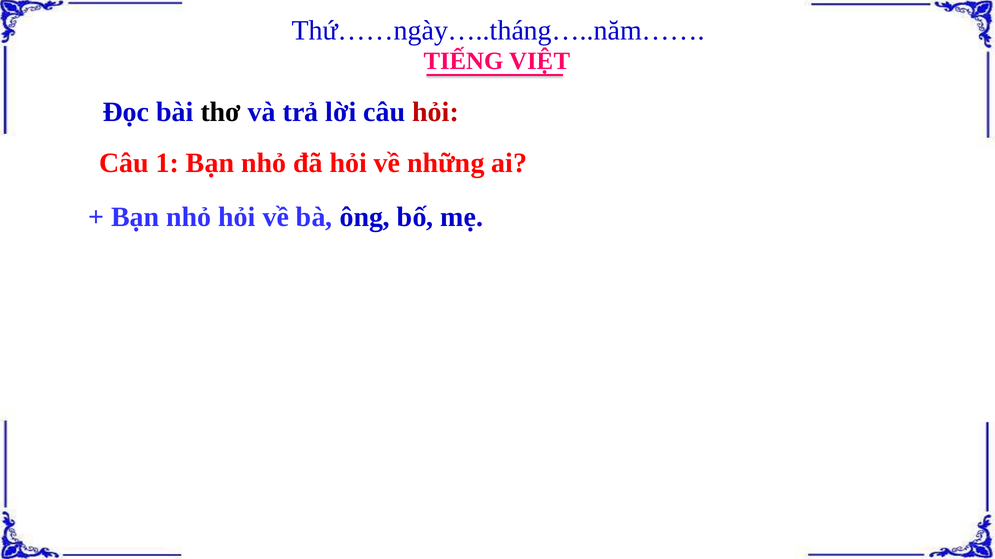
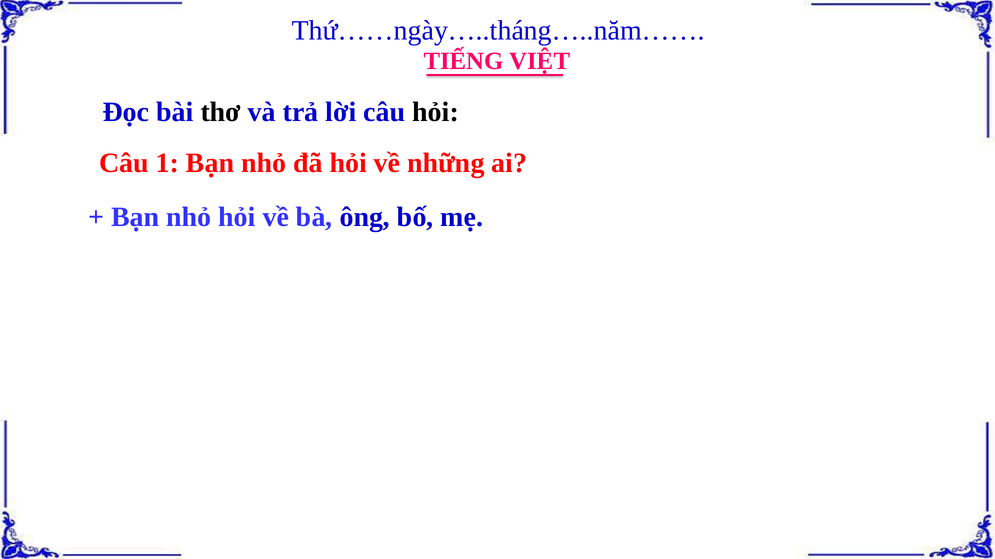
hỏi colour: red -> black (436, 112)
